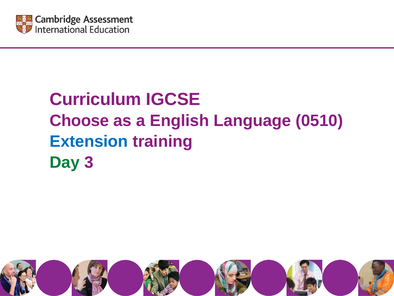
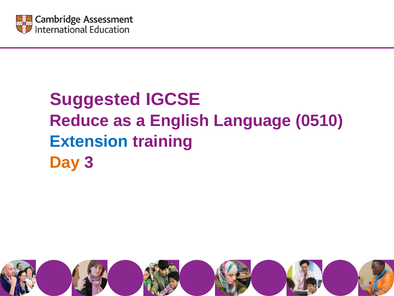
Curriculum: Curriculum -> Suggested (95, 99)
Choose: Choose -> Reduce (79, 121)
Day colour: green -> orange (65, 162)
